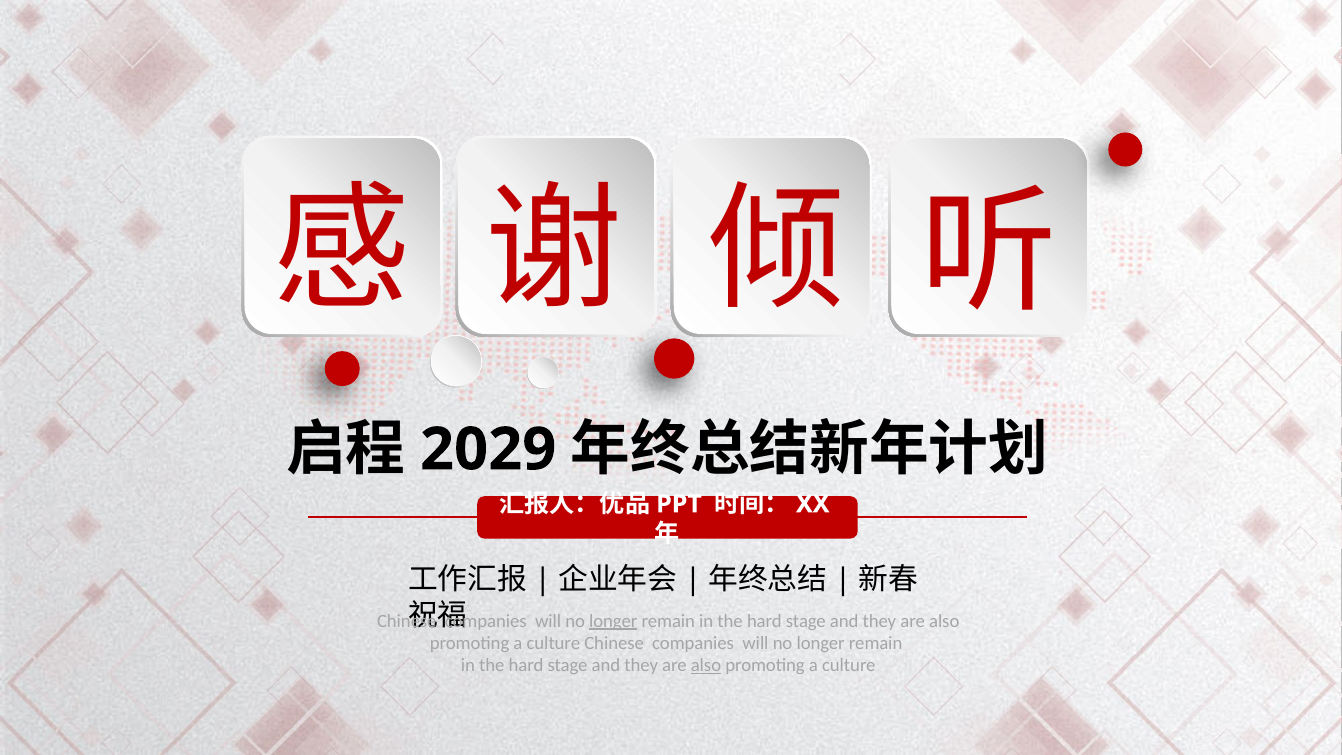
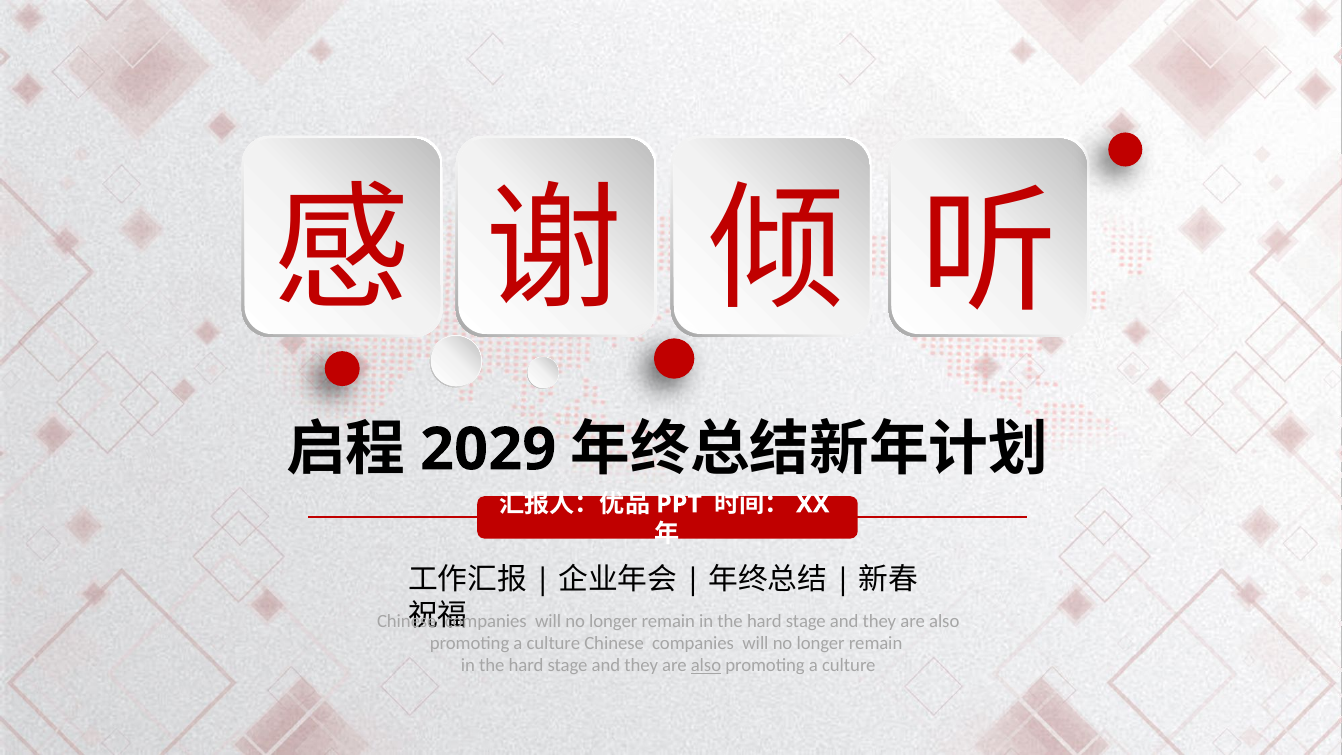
longer underline: present -> none (613, 621)
